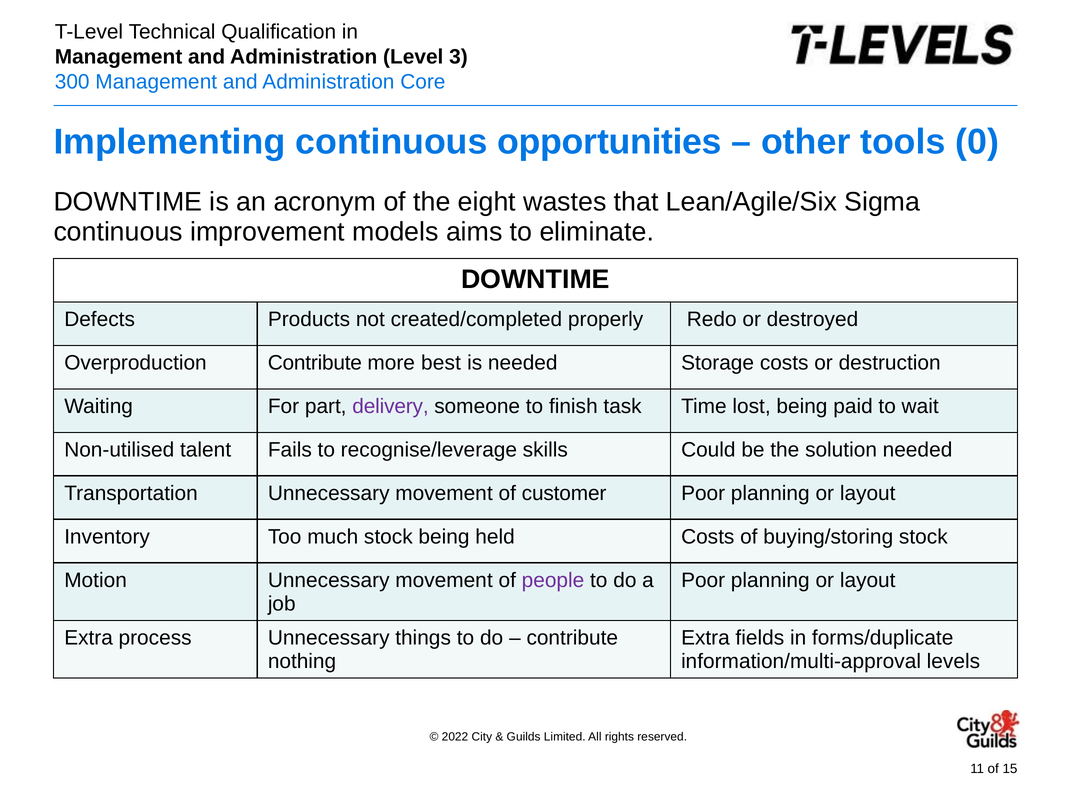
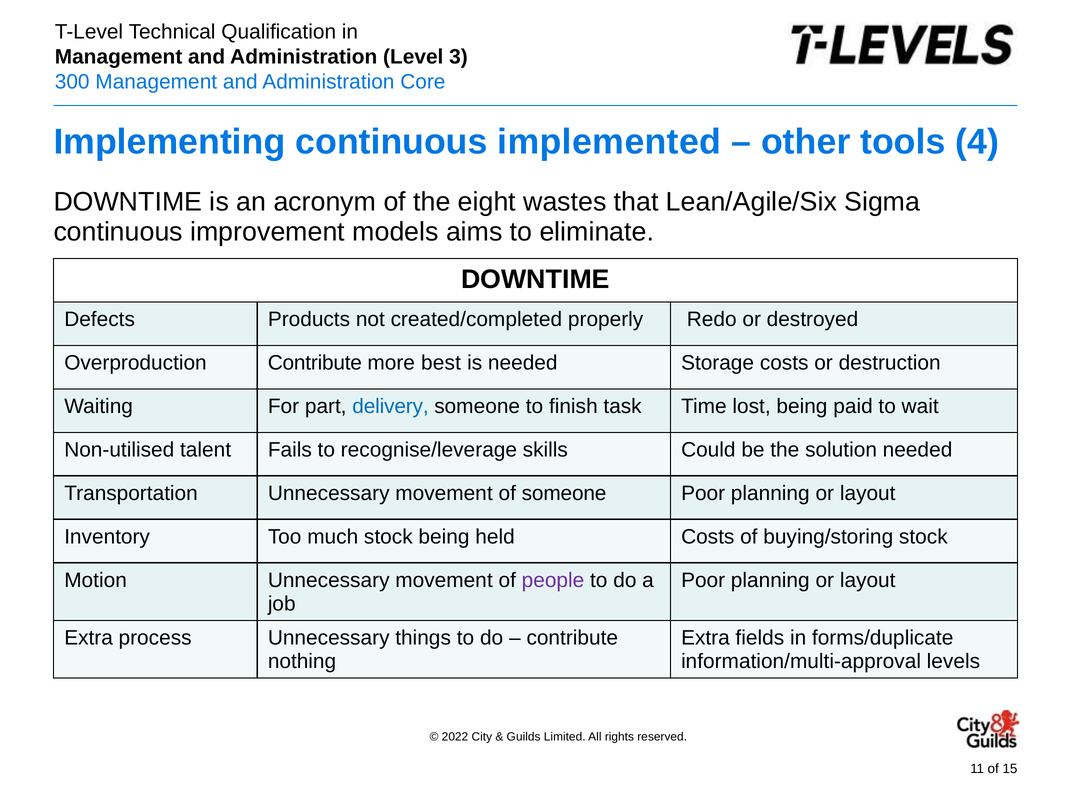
opportunities: opportunities -> implemented (609, 142)
0: 0 -> 4 (977, 142)
delivery colour: purple -> blue (390, 406)
of customer: customer -> someone (564, 493)
